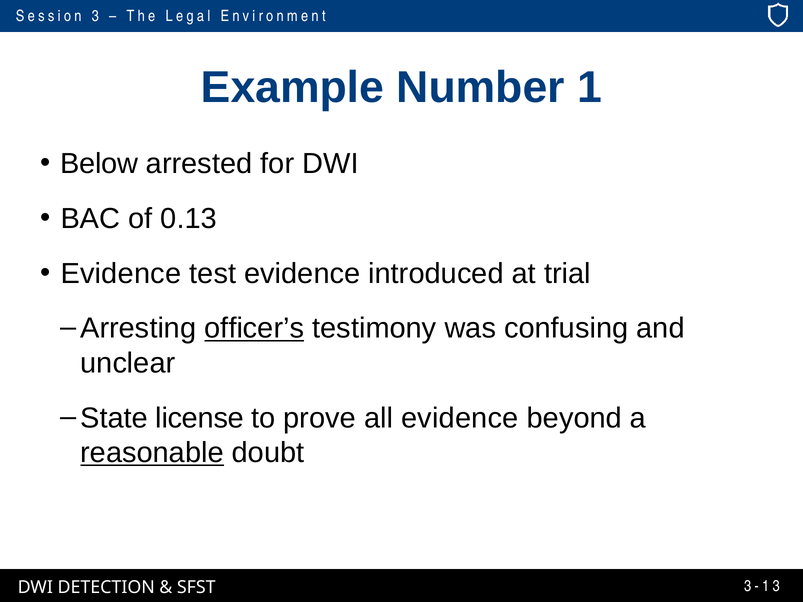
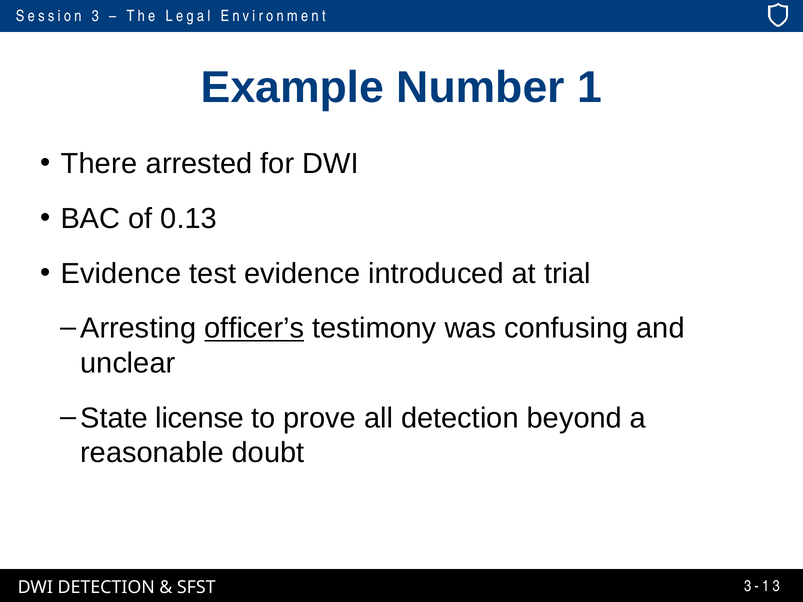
Below: Below -> There (99, 164)
all evidence: evidence -> detection (460, 418)
reasonable underline: present -> none (152, 453)
